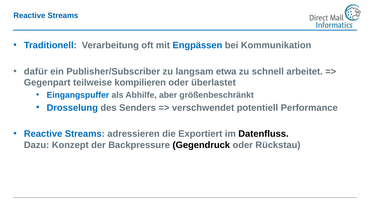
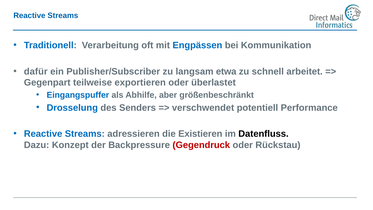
kompilieren: kompilieren -> exportieren (140, 83)
Exportiert: Exportiert -> Existieren (200, 134)
Gegendruck colour: black -> red (201, 145)
